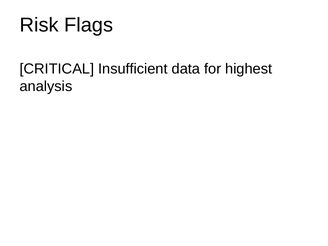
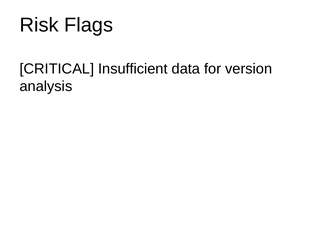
highest: highest -> version (249, 69)
